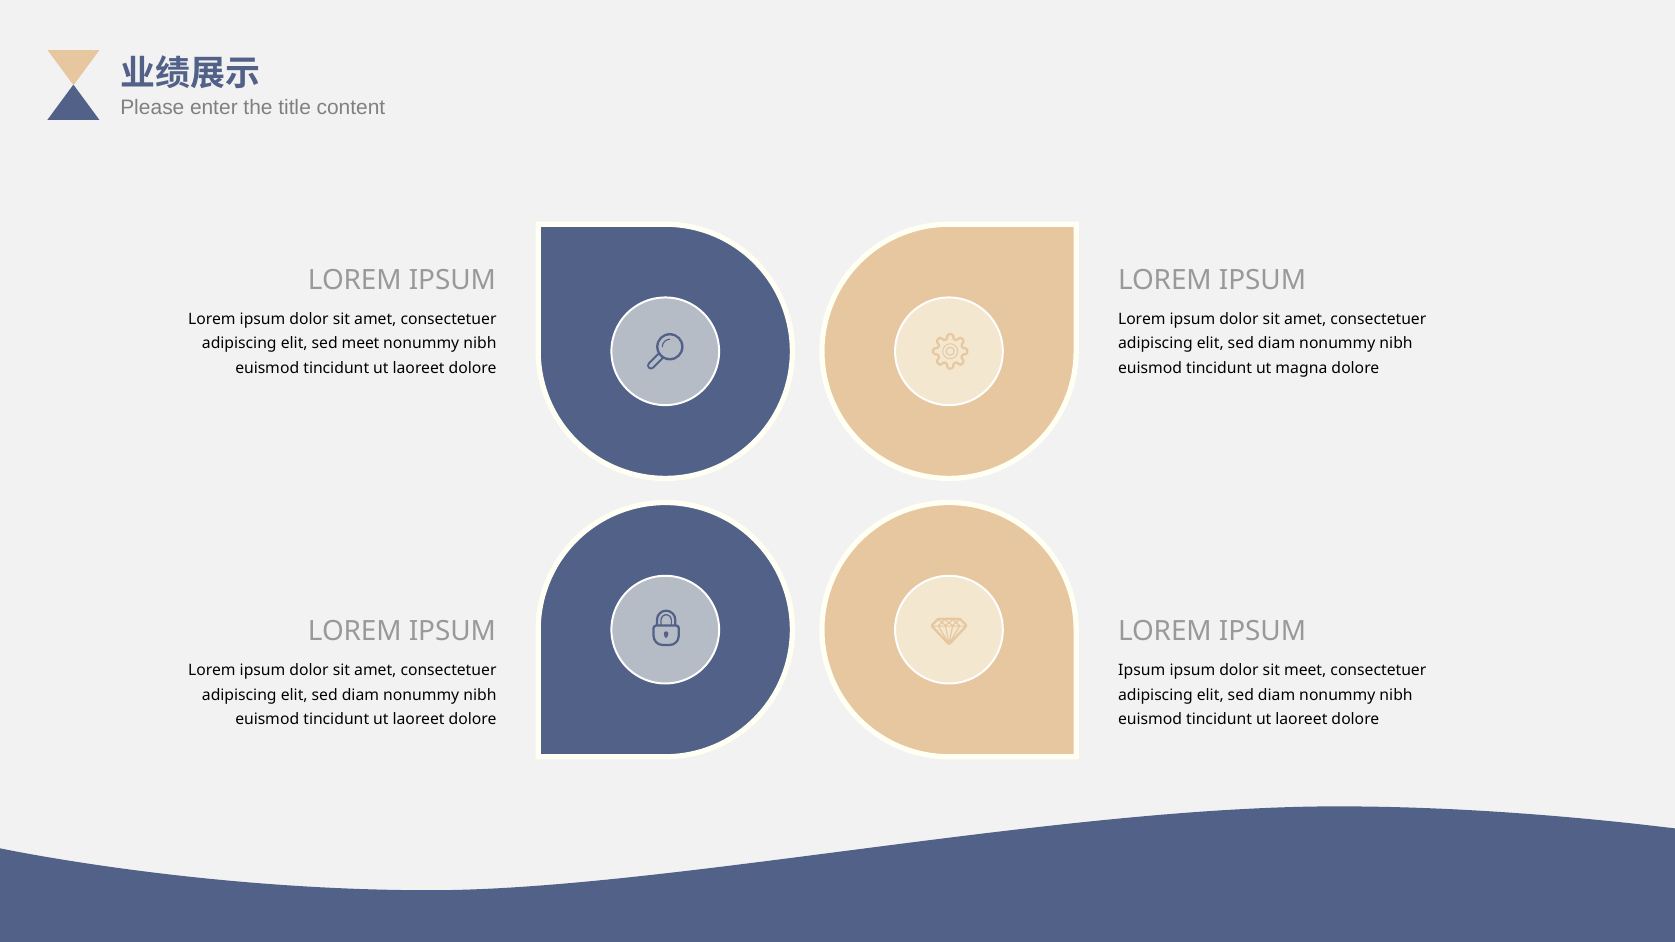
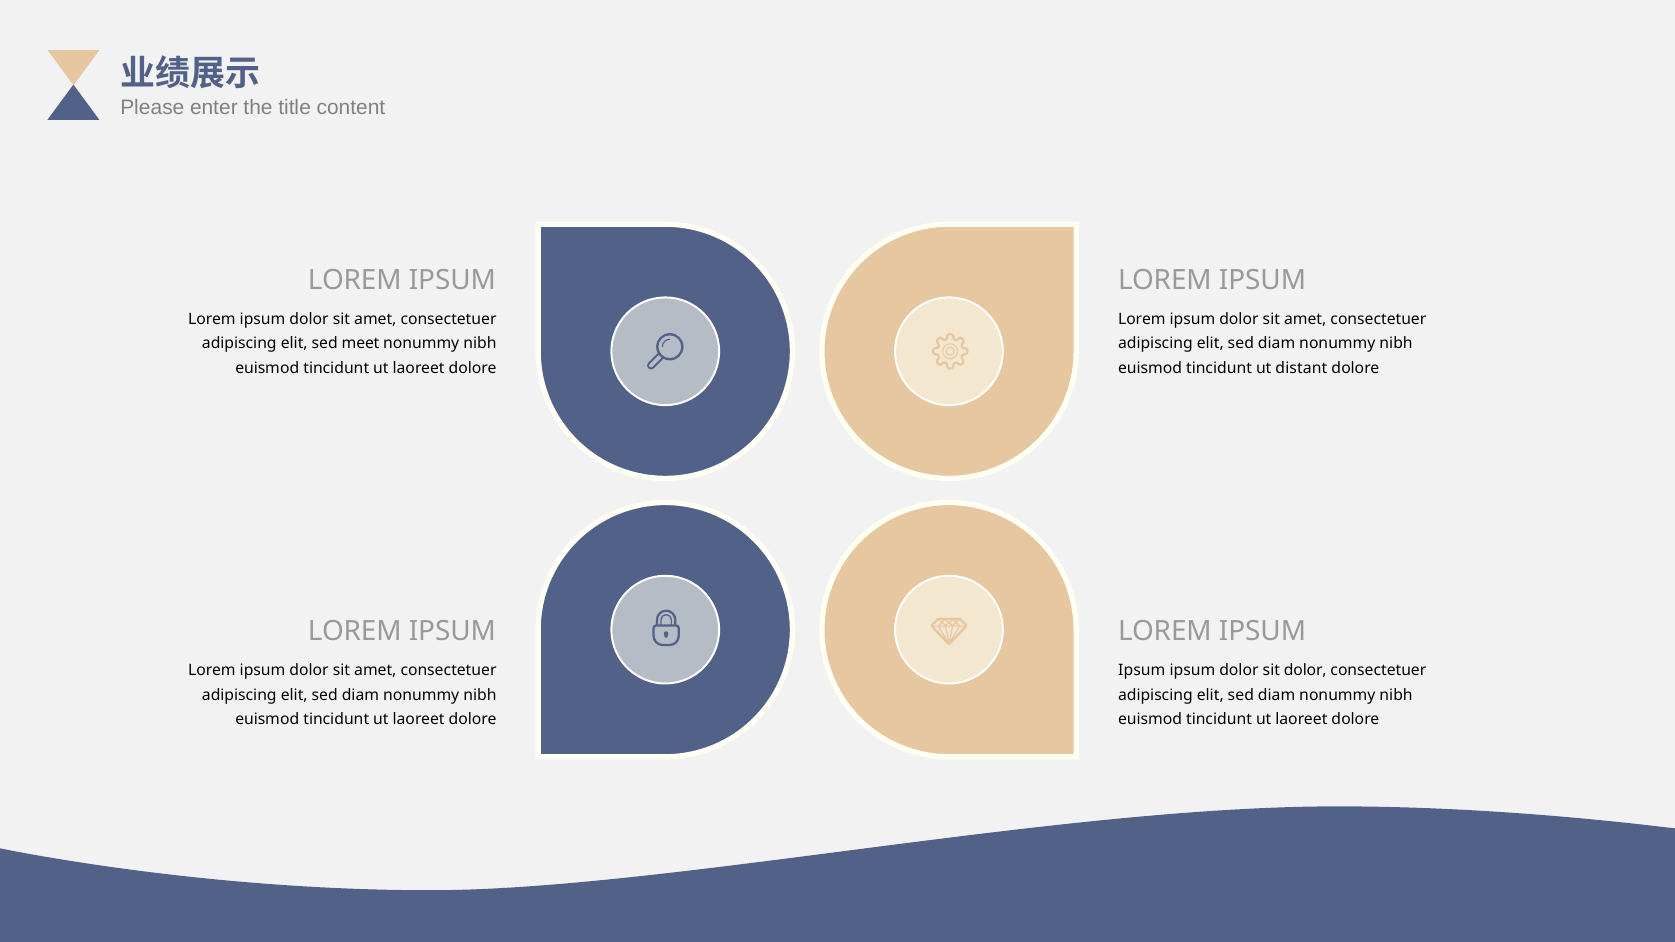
magna: magna -> distant (1301, 368)
sit meet: meet -> dolor (1305, 671)
